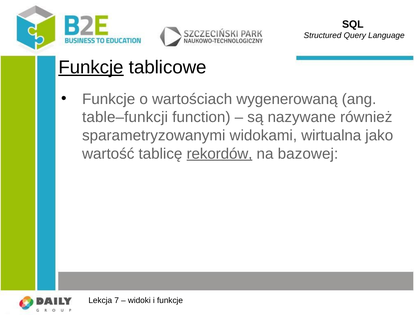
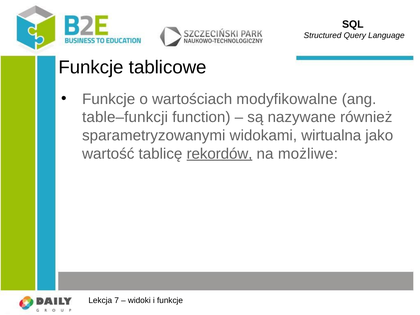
Funkcje underline: present -> none (91, 67)
wygenerowaną: wygenerowaną -> modyfikowalne (287, 99)
bazowej: bazowej -> możliwe (308, 154)
